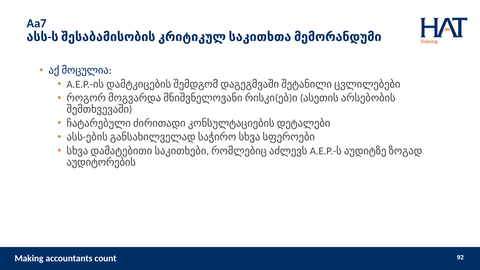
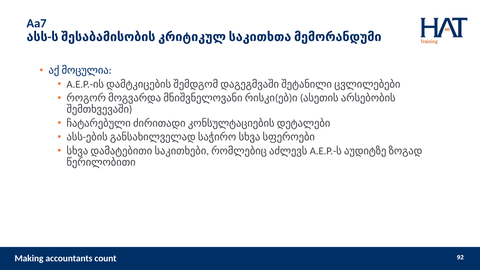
აუდიტორების: აუდიტორების -> წერილობითი (101, 162)
